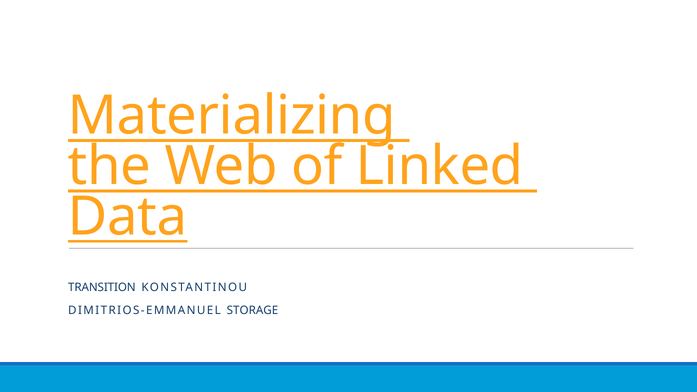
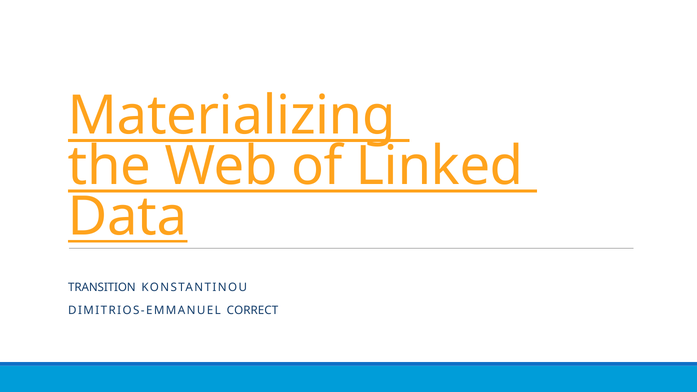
STORAGE: STORAGE -> CORRECT (252, 310)
